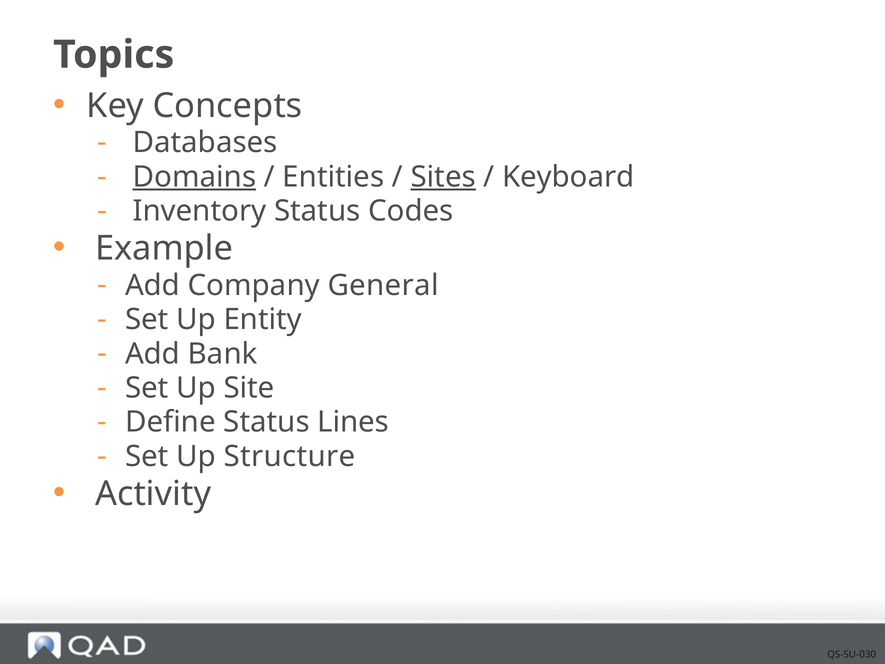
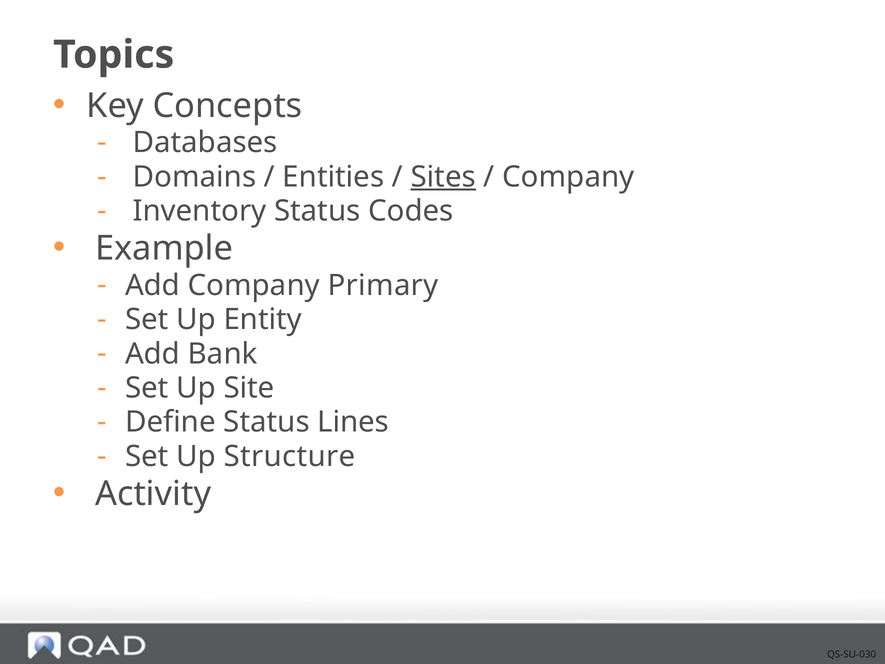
Domains underline: present -> none (194, 177)
Keyboard: Keyboard -> Company (568, 177)
General: General -> Primary (383, 285)
